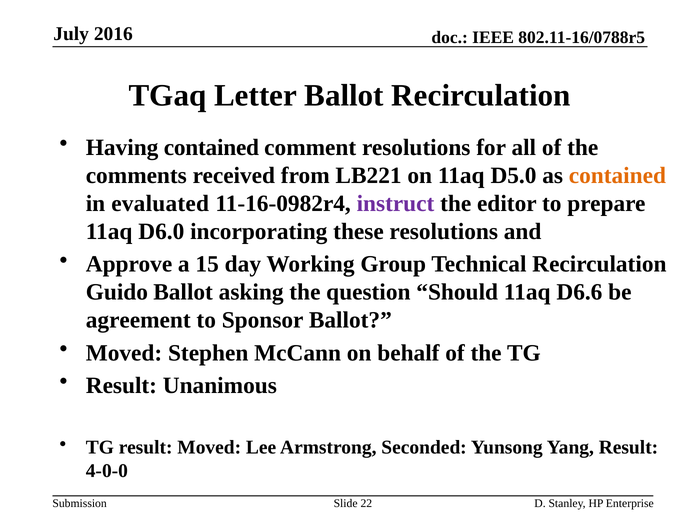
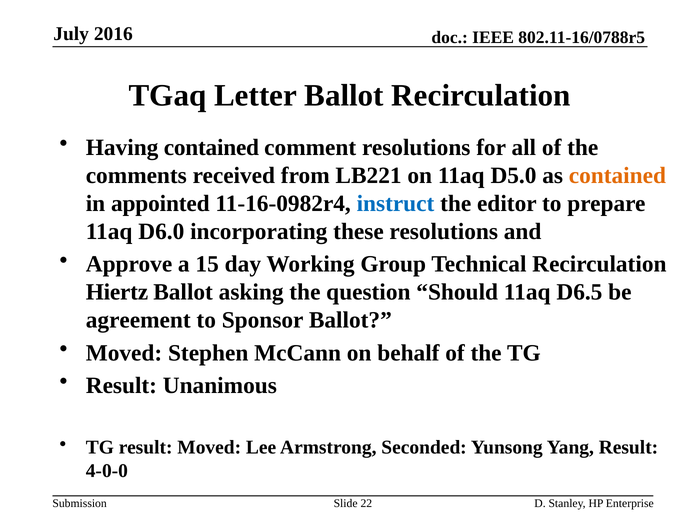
evaluated: evaluated -> appointed (160, 204)
instruct colour: purple -> blue (395, 204)
Guido: Guido -> Hiertz (117, 292)
D6.6: D6.6 -> D6.5 (579, 292)
